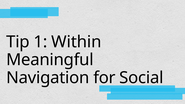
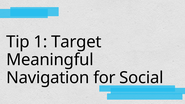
Within: Within -> Target (76, 42)
